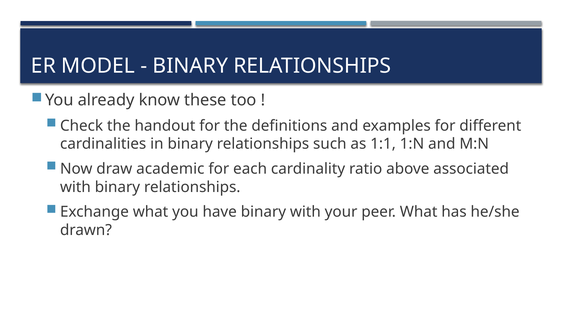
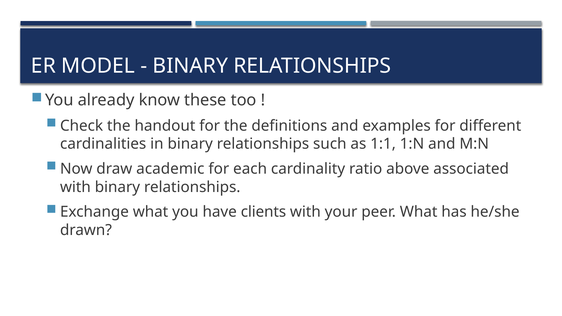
have binary: binary -> clients (263, 212)
